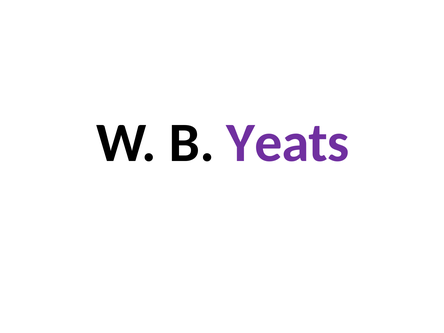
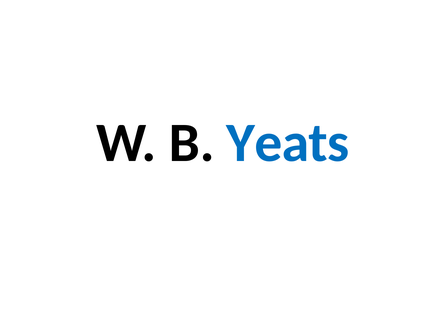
Yeats colour: purple -> blue (288, 143)
